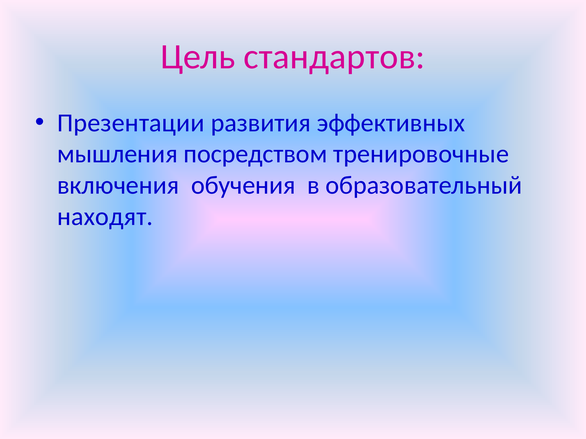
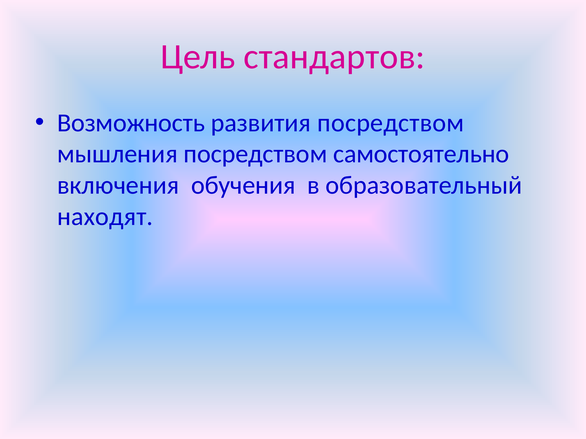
Презентации: Презентации -> Возможность (131, 123)
развития эффективных: эффективных -> посредством (391, 123)
тренировочные: тренировочные -> самостоятельно (421, 154)
